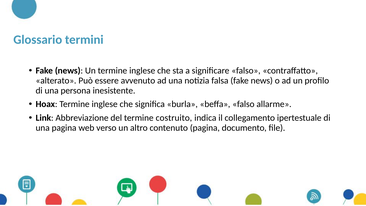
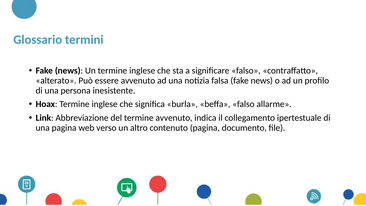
termine costruito: costruito -> avvenuto (174, 118)
